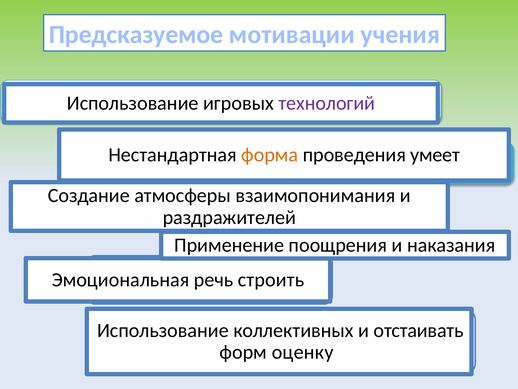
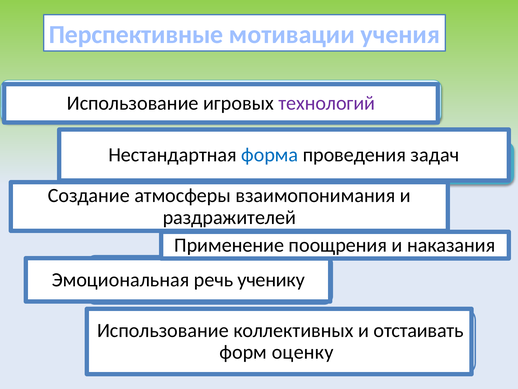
Предсказуемое: Предсказуемое -> Перспективные (136, 35)
форма colour: orange -> blue (270, 155)
умеет: умеет -> задач (435, 155)
строить: строить -> ученику (271, 279)
